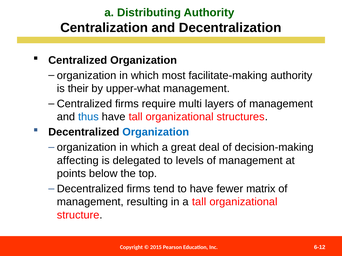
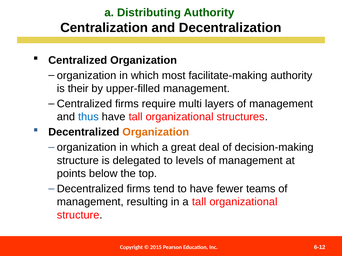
upper-what: upper-what -> upper-filled (133, 89)
Organization colour: blue -> orange (156, 132)
affecting: affecting -> structure (78, 161)
matrix: matrix -> teams (261, 189)
